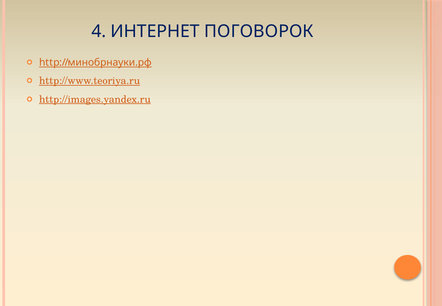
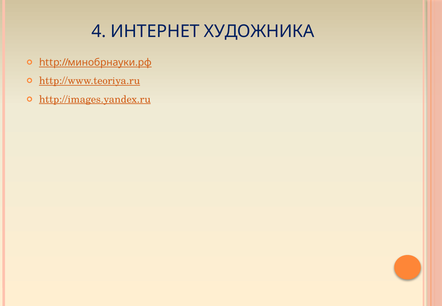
ПОГОВОРОК: ПОГОВОРОК -> ХУДОЖНИКА (259, 31)
